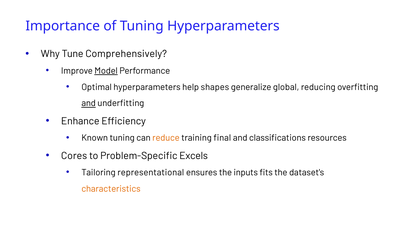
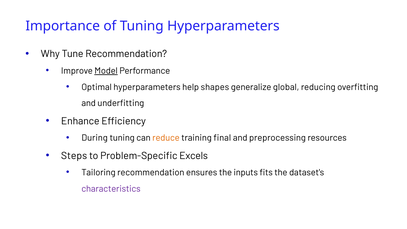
Tune Comprehensively: Comprehensively -> Recommendation (126, 54)
and underline: present -> none (89, 103)
Known: Known -> During (95, 138)
classifications: classifications -> preprocessing (277, 138)
Cores: Cores -> Steps (74, 156)
Tailoring representational: representational -> recommendation (151, 172)
characteristics colour: orange -> purple (111, 189)
